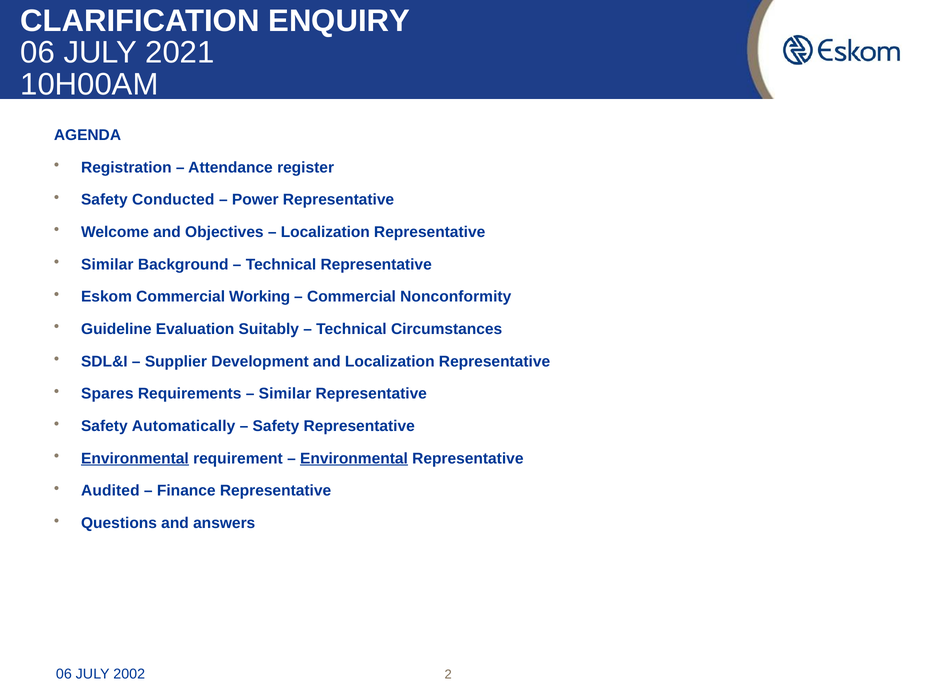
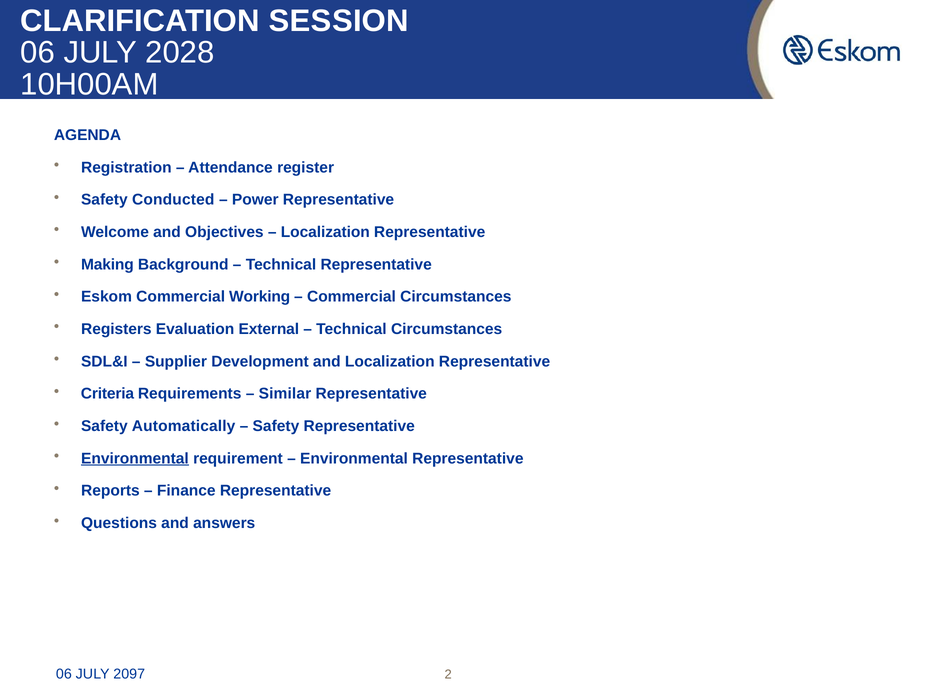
ENQUIRY: ENQUIRY -> SESSION (339, 21)
2021: 2021 -> 2028 (180, 53)
Similar: Similar -> Making (107, 264)
Commercial Nonconformity: Nonconformity -> Circumstances (456, 297)
Guideline: Guideline -> Registers (116, 329)
Suitably: Suitably -> External (269, 329)
Spares: Spares -> Criteria (107, 394)
Environmental underline: present -> none (354, 458)
Audited: Audited -> Reports (110, 491)
2002: 2002 -> 2097 (129, 674)
